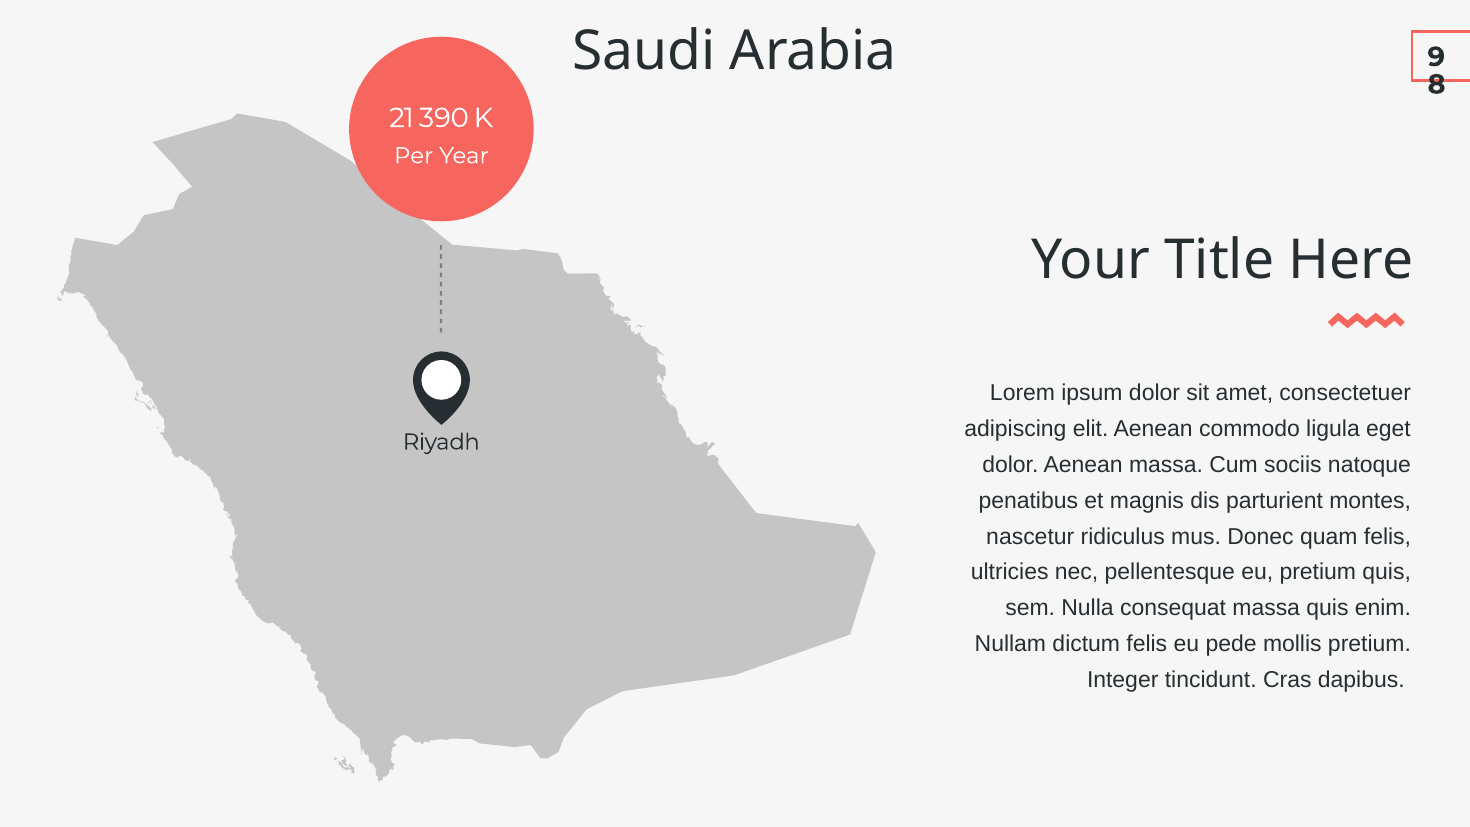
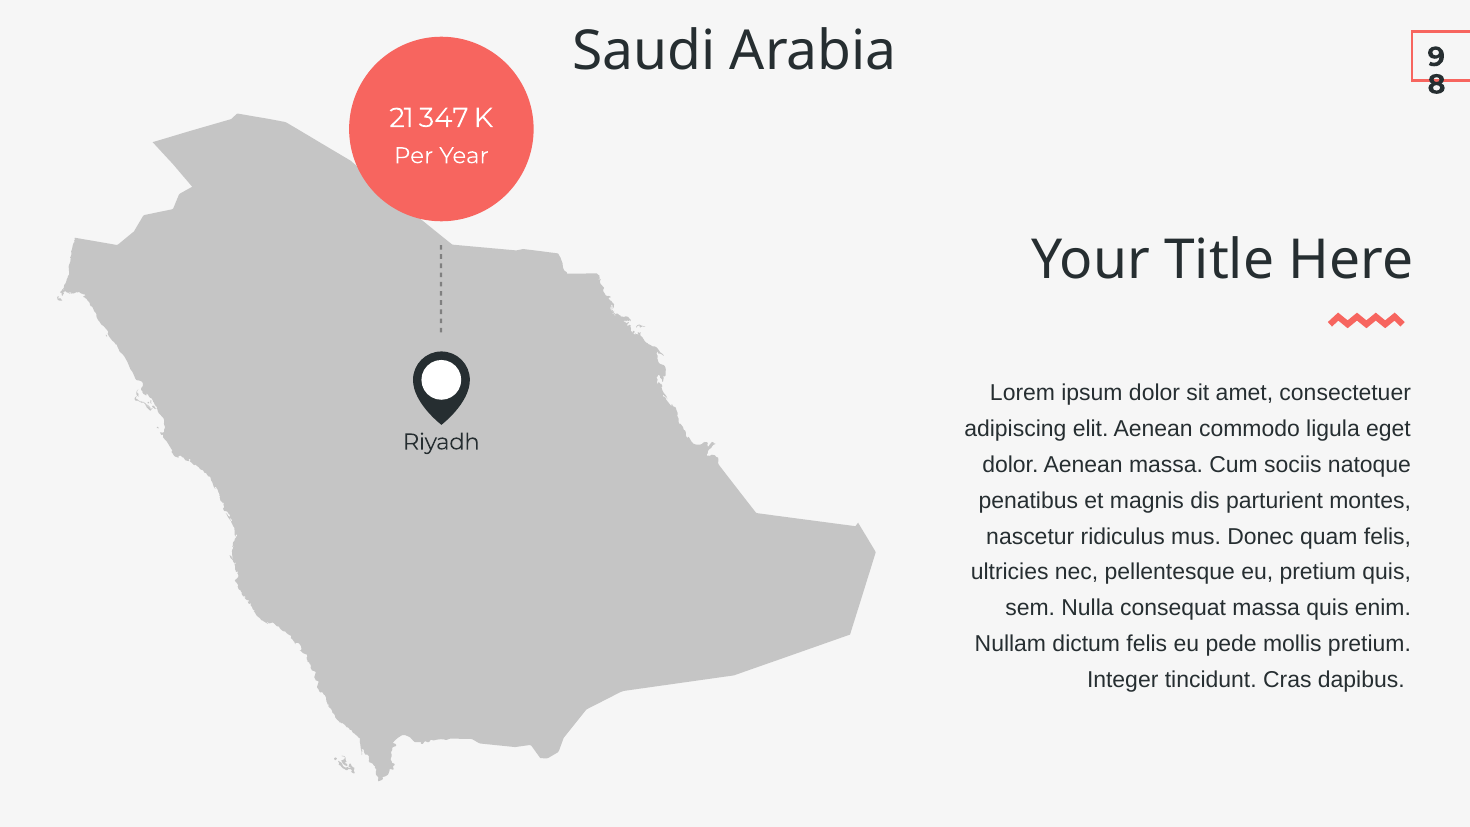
390: 390 -> 347 (444, 118)
